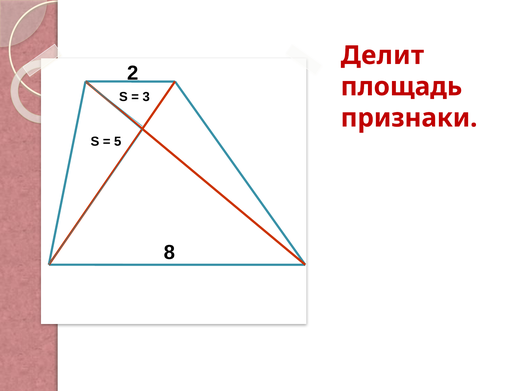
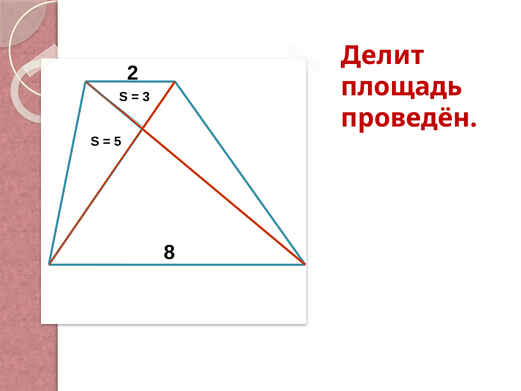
признаки: признаки -> проведён (409, 118)
